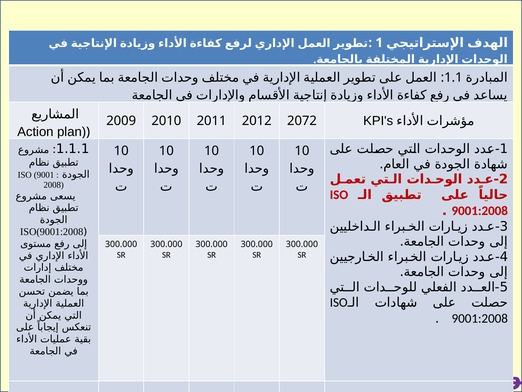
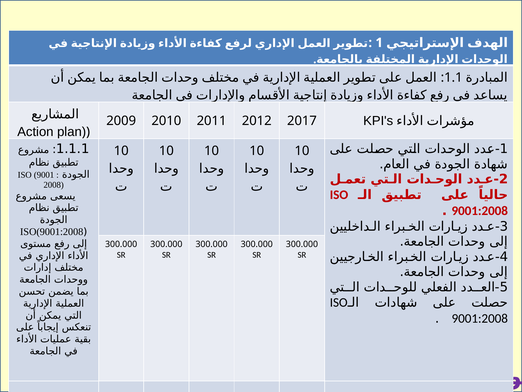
2072: 2072 -> 2017 (302, 121)
